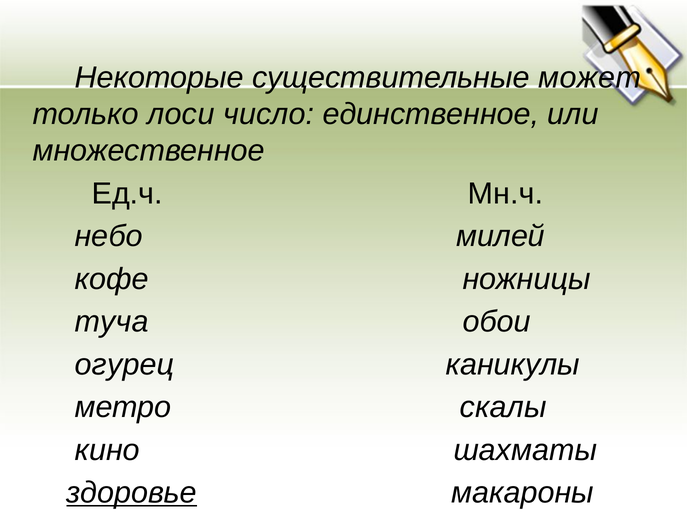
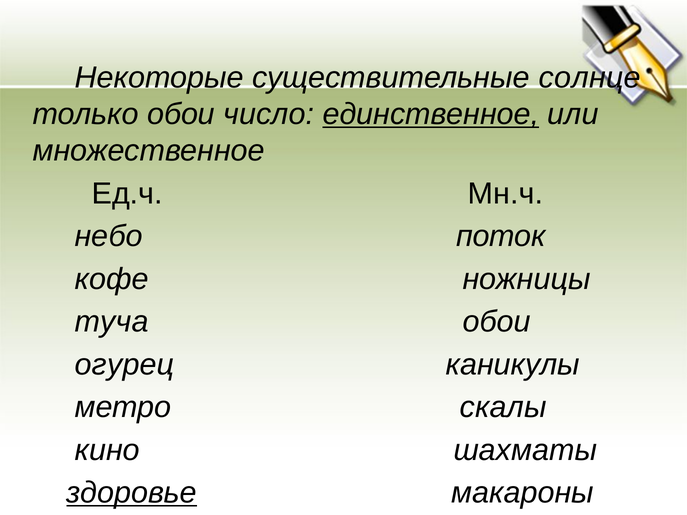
может: может -> солнце (590, 78)
только лоси: лоси -> обои (181, 114)
единственное underline: none -> present (431, 114)
милей: милей -> поток (501, 236)
